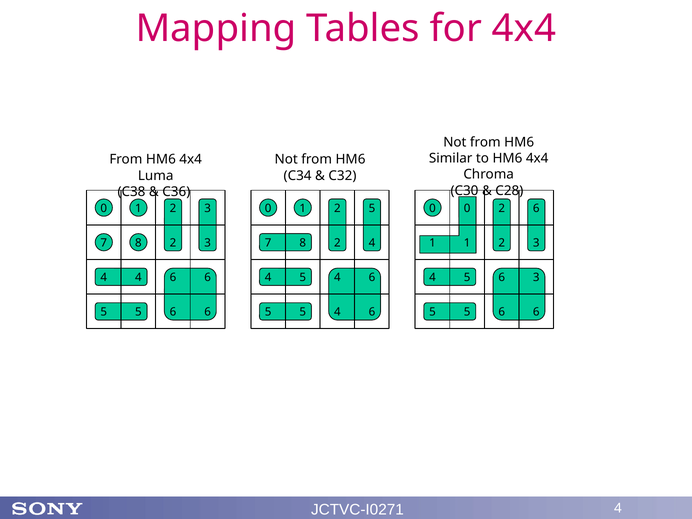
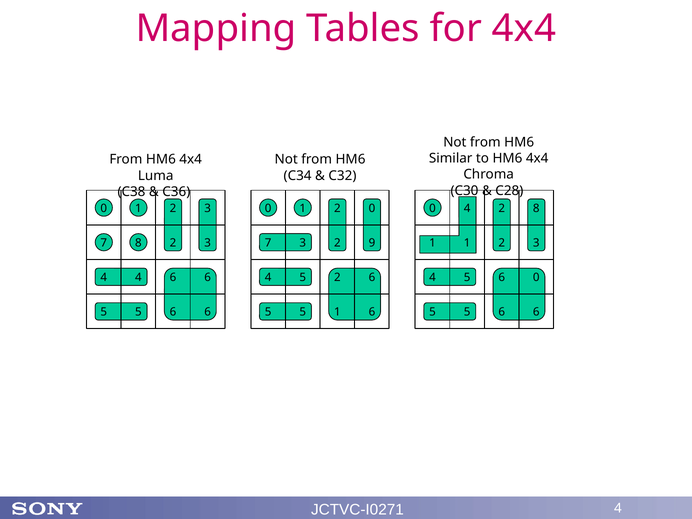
2 5: 5 -> 0 (372, 208)
0 0: 0 -> 4 (467, 208)
2 6: 6 -> 8 (536, 208)
8: 8 -> 3 (303, 243)
2 4: 4 -> 9 (372, 243)
4 5 4: 4 -> 2 (337, 278)
6 3: 3 -> 0 (536, 278)
5 5 4: 4 -> 1 (337, 312)
